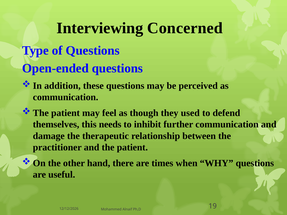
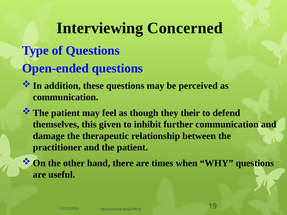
used: used -> their (190, 113)
needs: needs -> given (110, 125)
